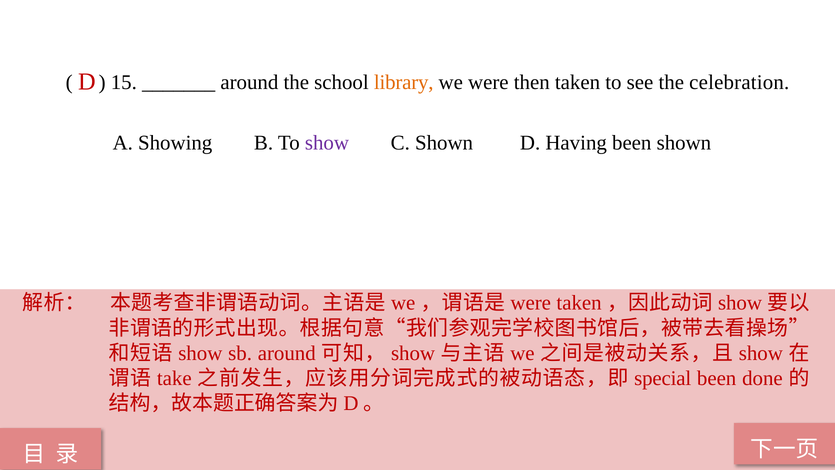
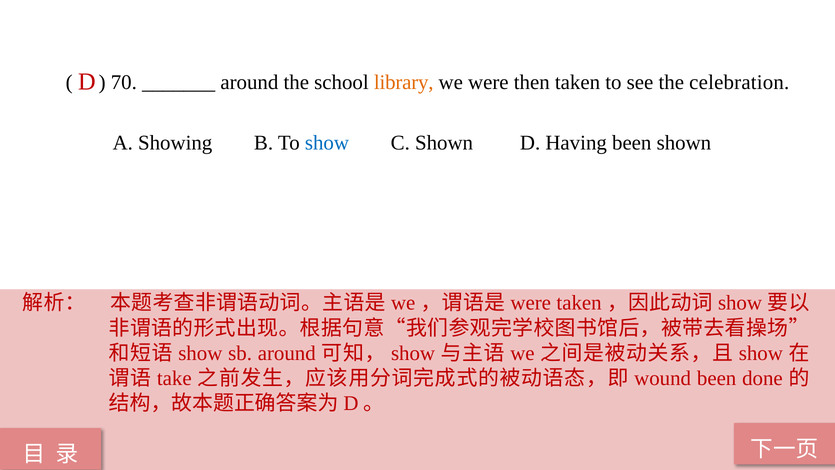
15: 15 -> 70 (124, 82)
show colour: purple -> blue (327, 143)
special: special -> wound (663, 378)
